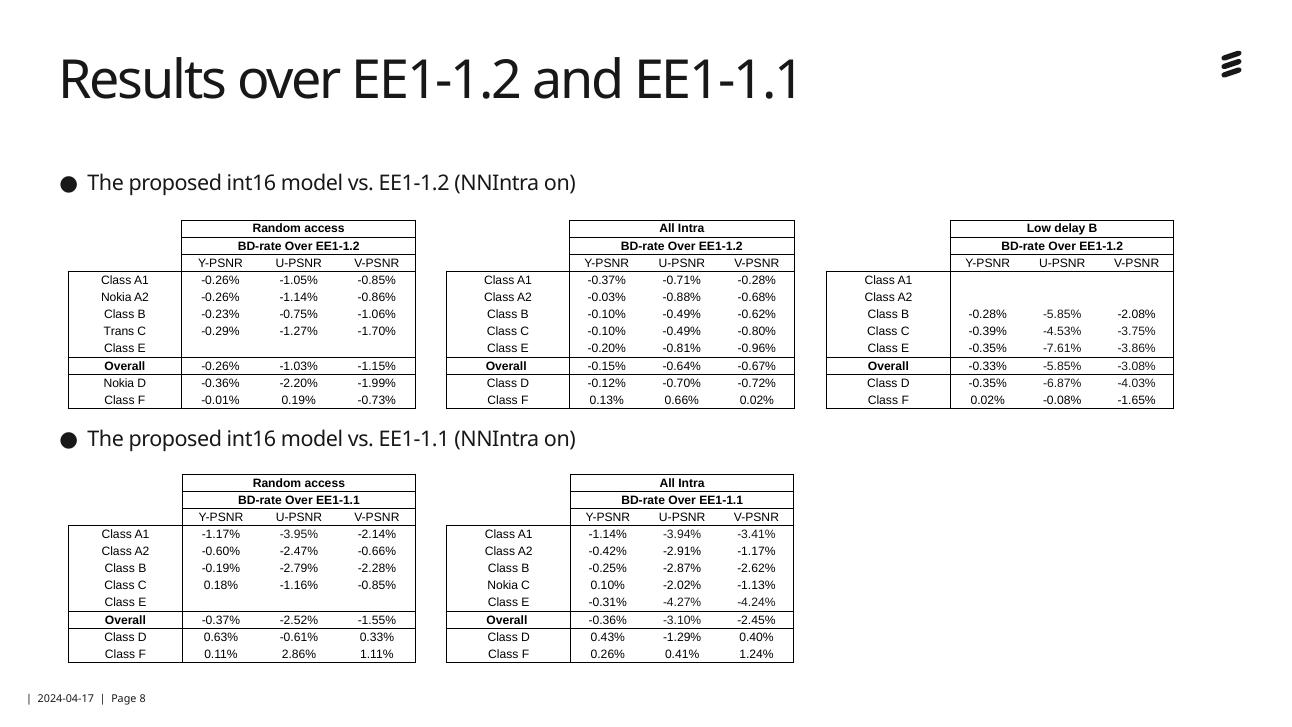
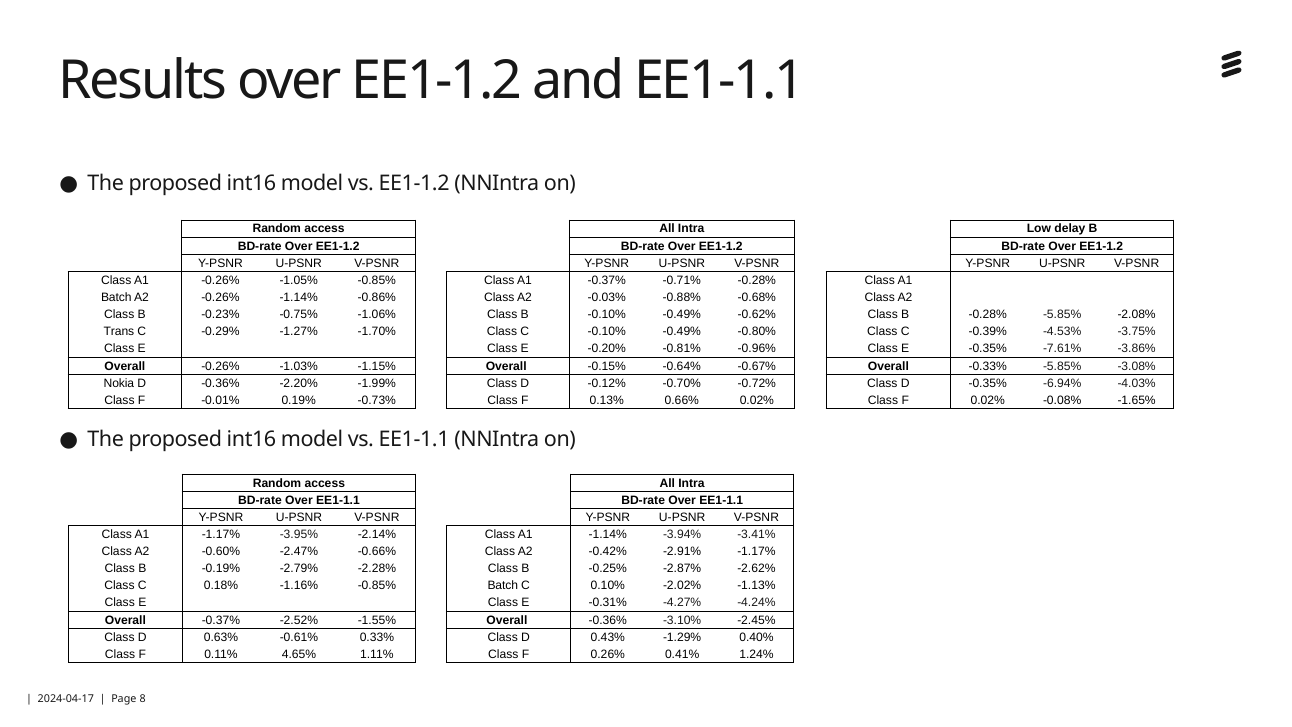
Nokia: Nokia -> Batch (116, 297)
-6.87%: -6.87% -> -6.94% (1062, 383)
Nokia: Nokia -> Batch (503, 586)
2.86%: 2.86% -> 4.65% (299, 654)
